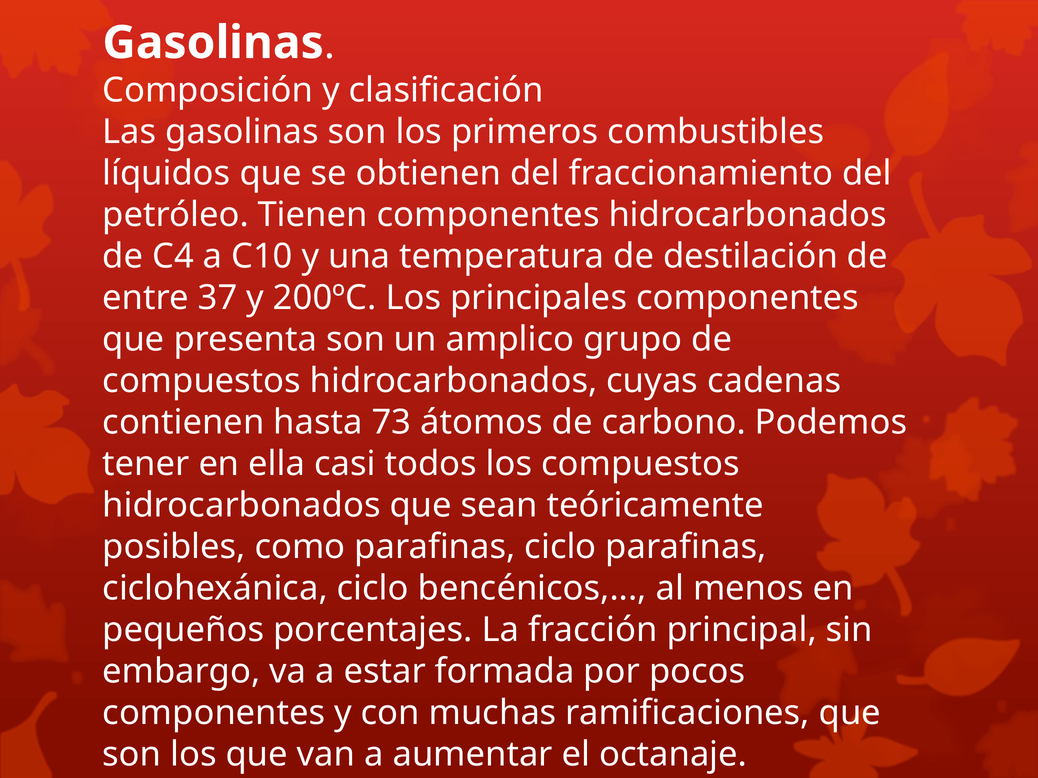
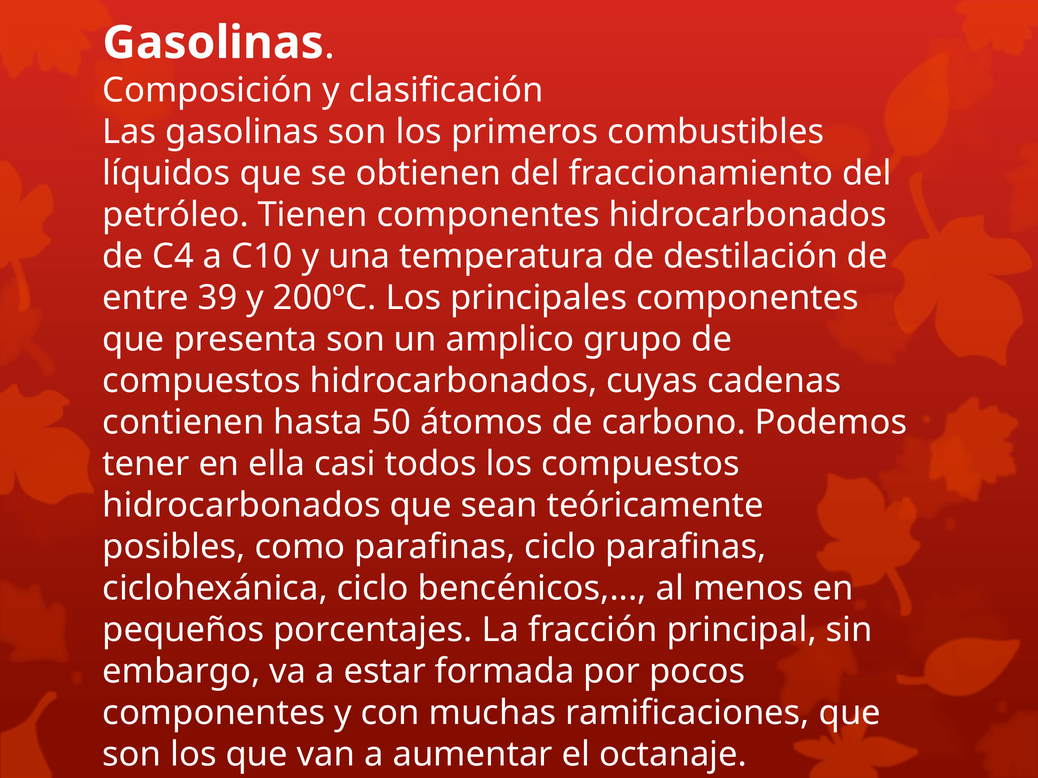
37: 37 -> 39 (218, 298)
73: 73 -> 50 (391, 423)
